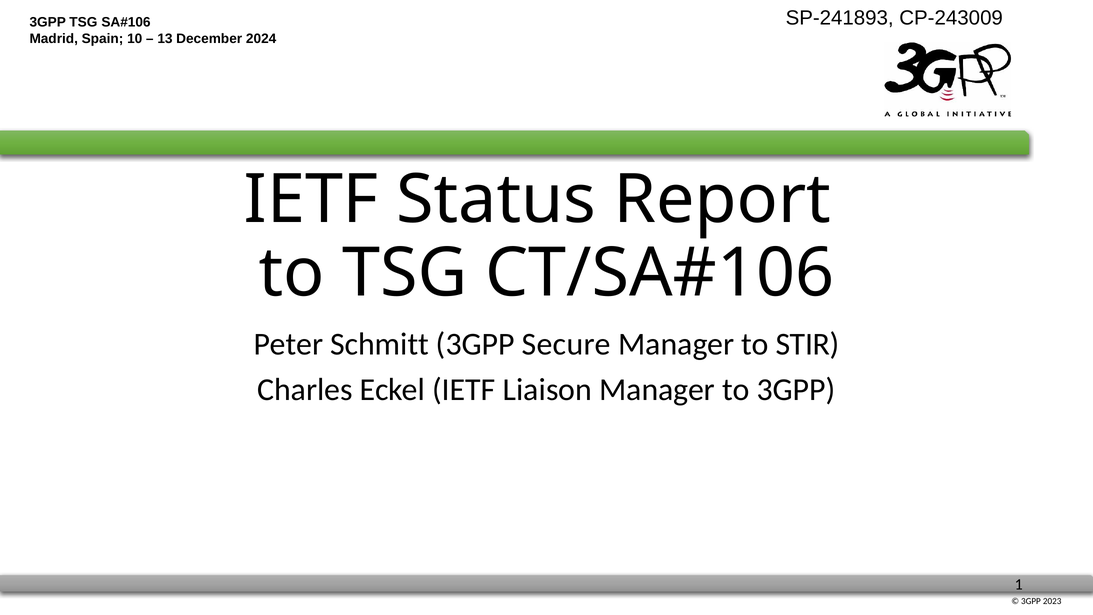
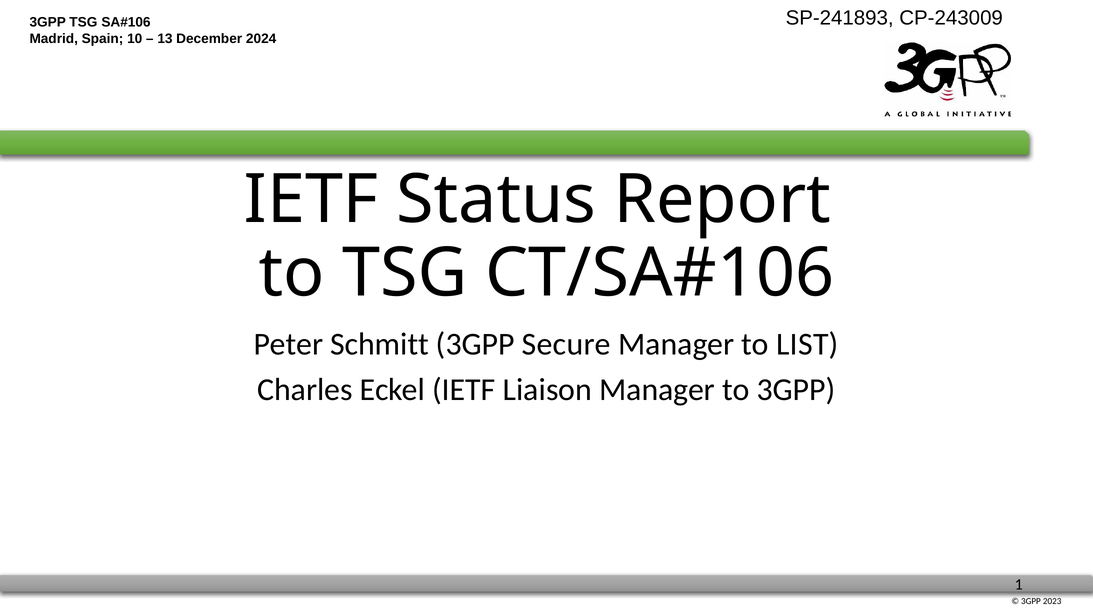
STIR: STIR -> LIST (807, 344)
